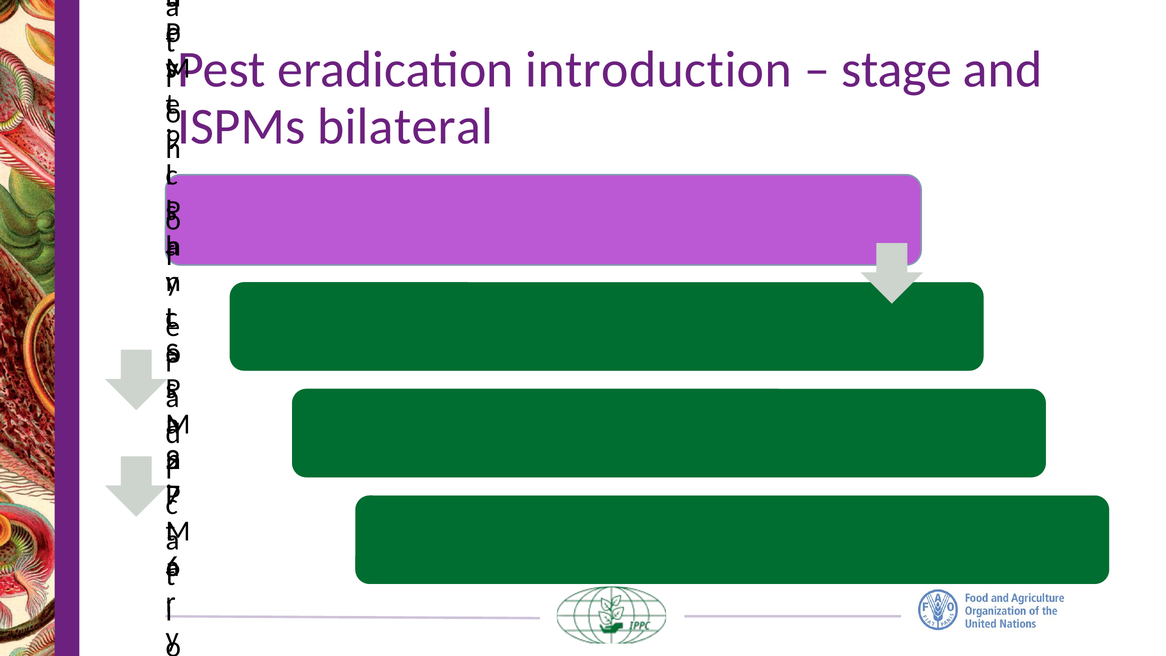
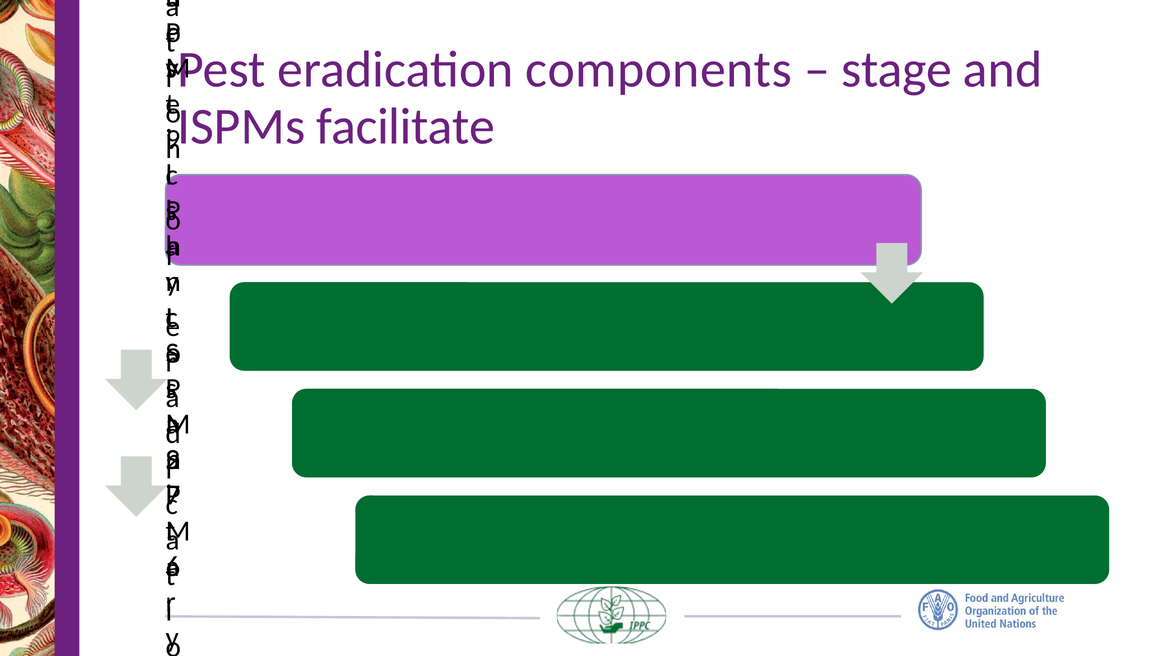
introduction: introduction -> components (659, 70)
bilateral: bilateral -> facilitate (406, 127)
